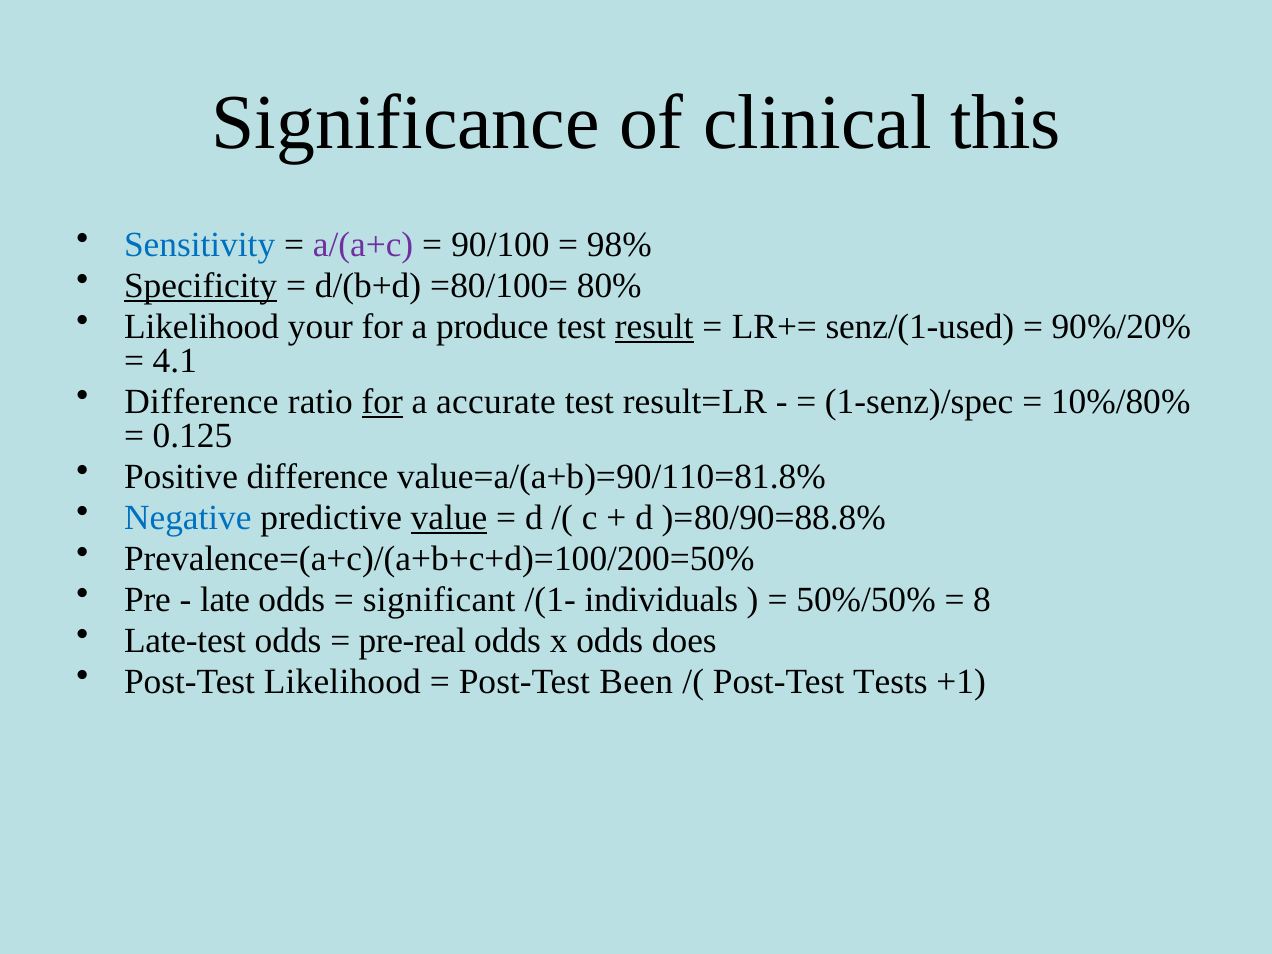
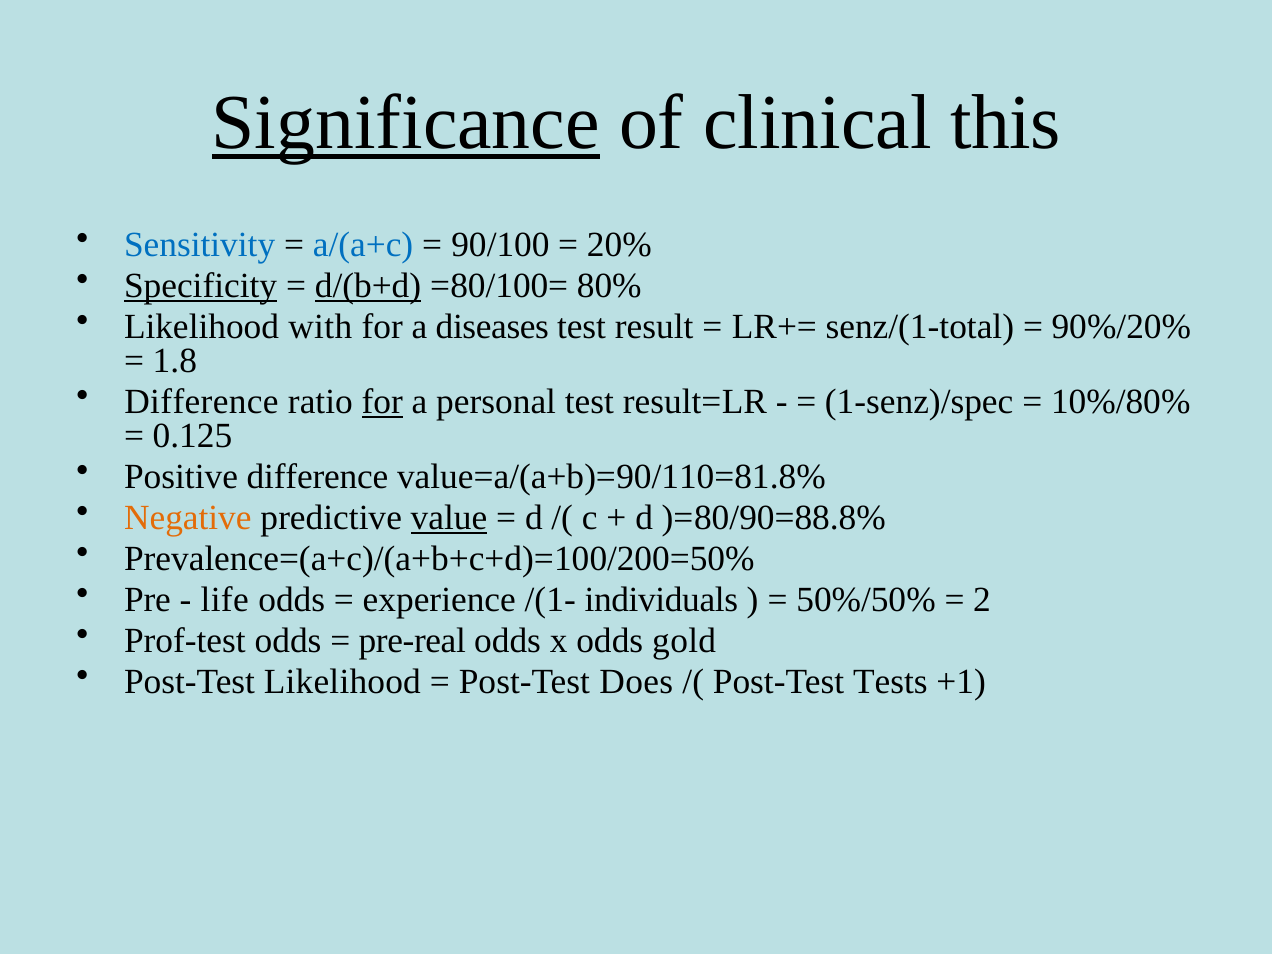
Significance underline: none -> present (406, 123)
a/(a+c colour: purple -> blue (363, 244)
98%: 98% -> 20% (619, 244)
d/(b+d underline: none -> present (368, 285)
your: your -> with (320, 326)
produce: produce -> diseases (492, 326)
result underline: present -> none (654, 326)
senz/(1-used: senz/(1-used -> senz/(1-total (920, 326)
4.1: 4.1 -> 1.8 (175, 360)
accurate: accurate -> personal (496, 401)
Negative colour: blue -> orange (188, 517)
late: late -> life (225, 599)
significant: significant -> experience (439, 599)
8: 8 -> 2 (982, 599)
Late-test: Late-test -> Prof-test (185, 640)
does: does -> gold (684, 640)
Been: Been -> Does (636, 681)
